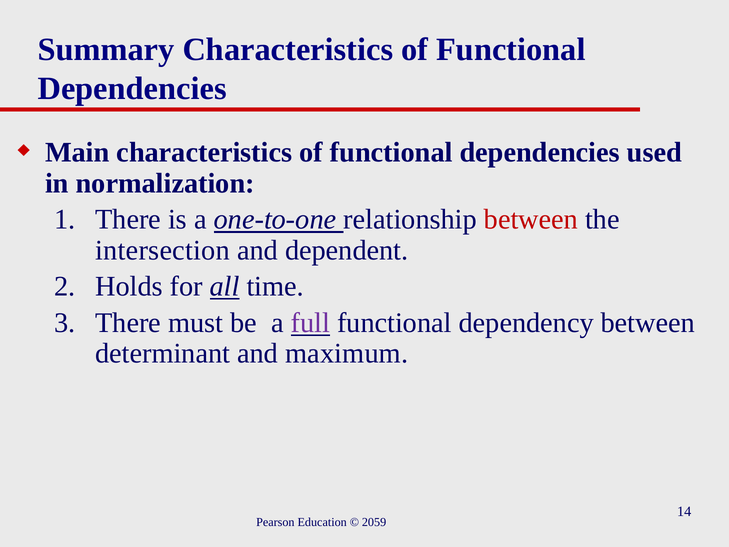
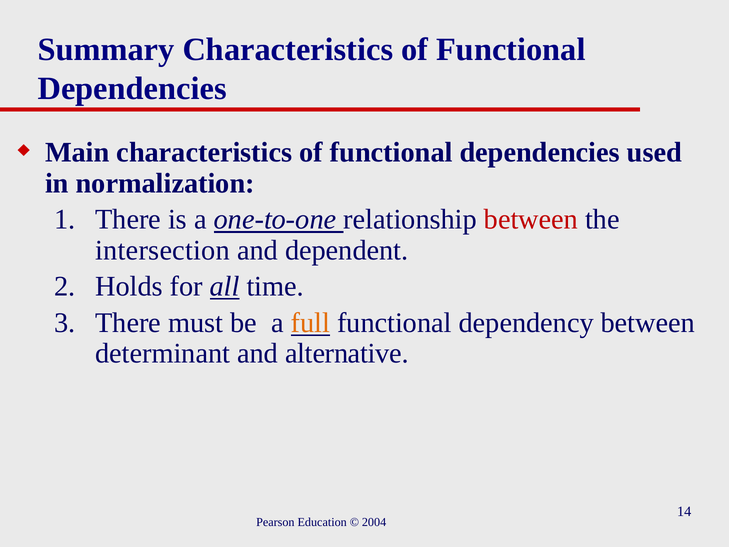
full colour: purple -> orange (310, 323)
maximum: maximum -> alternative (347, 353)
2059: 2059 -> 2004 (374, 522)
